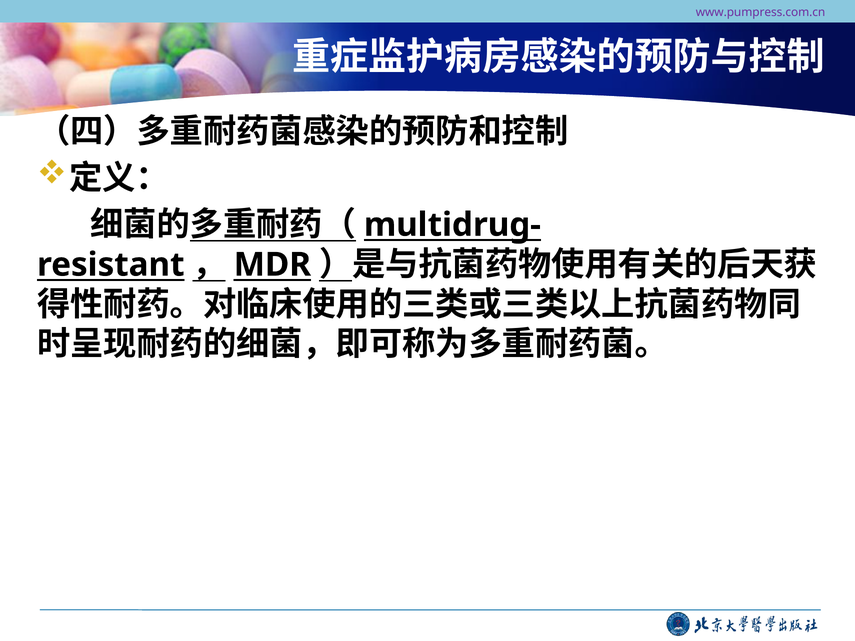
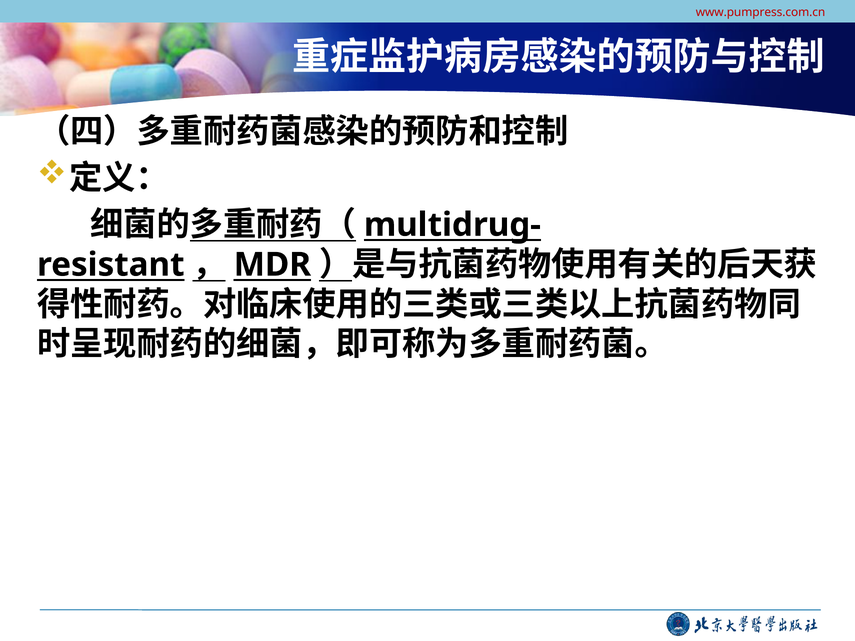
www.pumpress.com.cn colour: purple -> red (761, 12)
